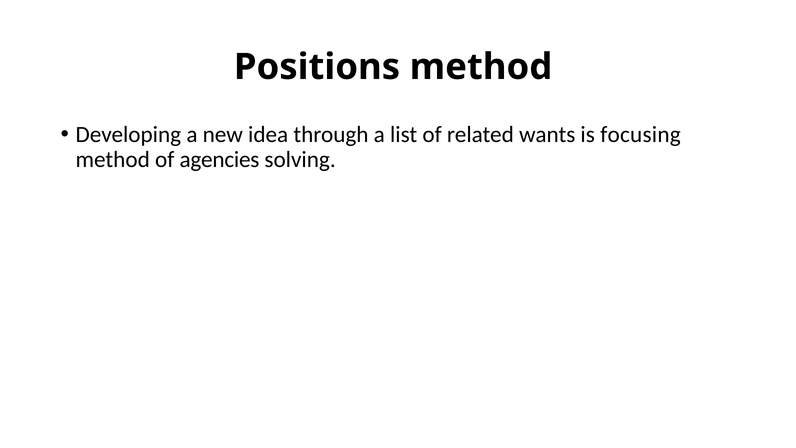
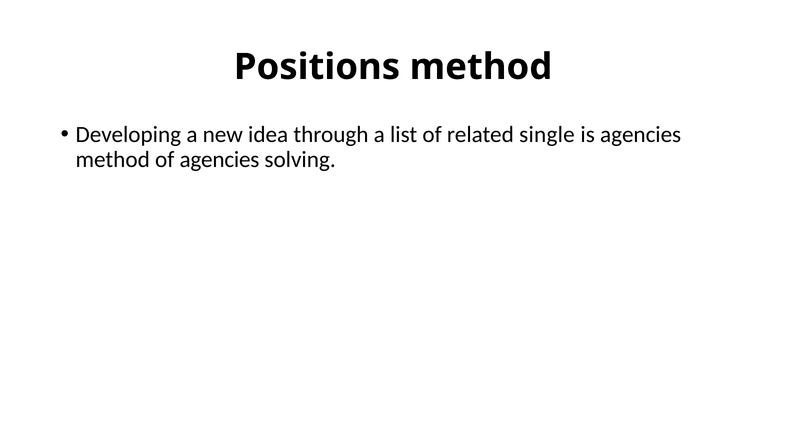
wants: wants -> single (547, 135)
is focusing: focusing -> agencies (641, 135)
